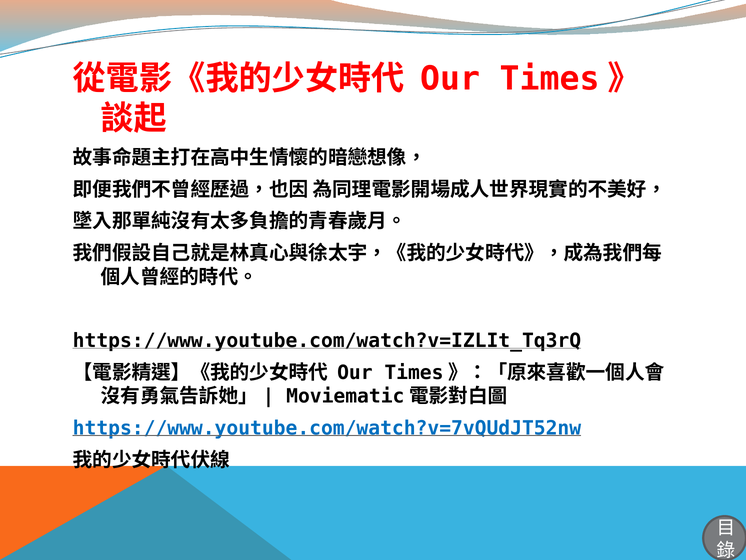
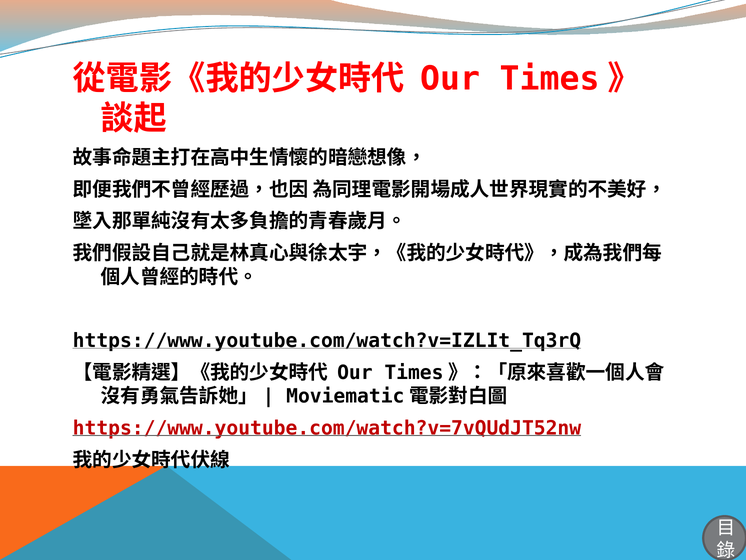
https://www.youtube.com/watch?v=7vQUdJT52nw colour: blue -> red (327, 428)
